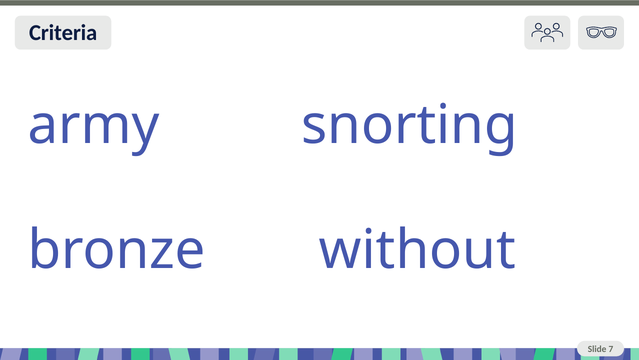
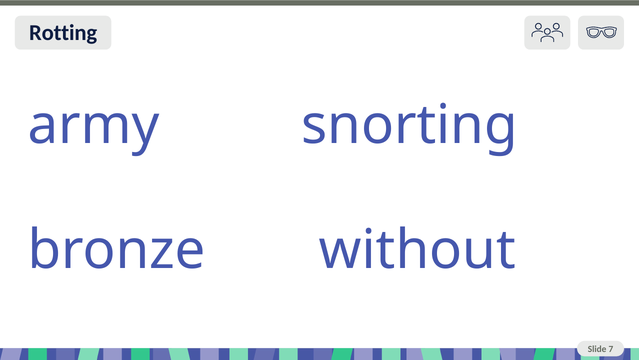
Criteria: Criteria -> Rotting (63, 33)
